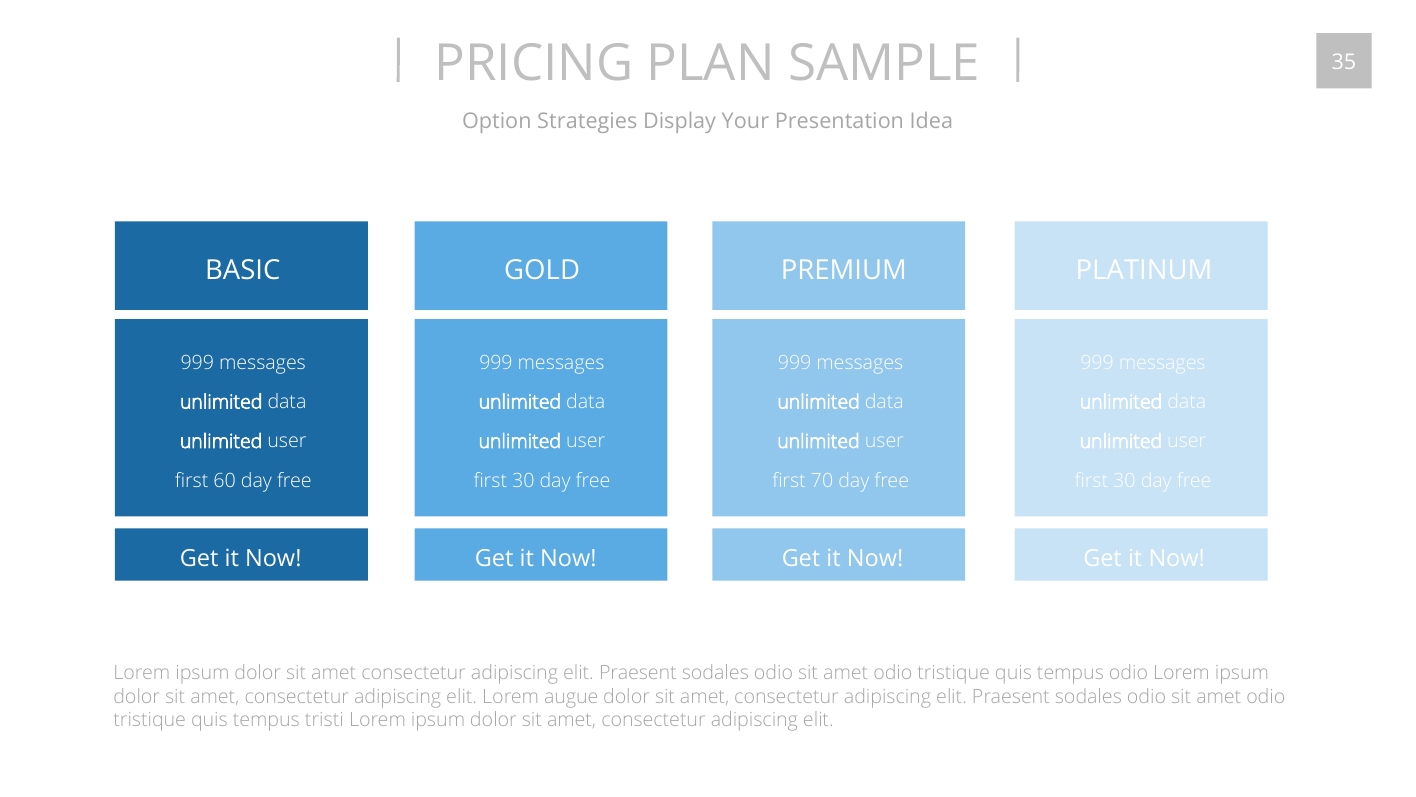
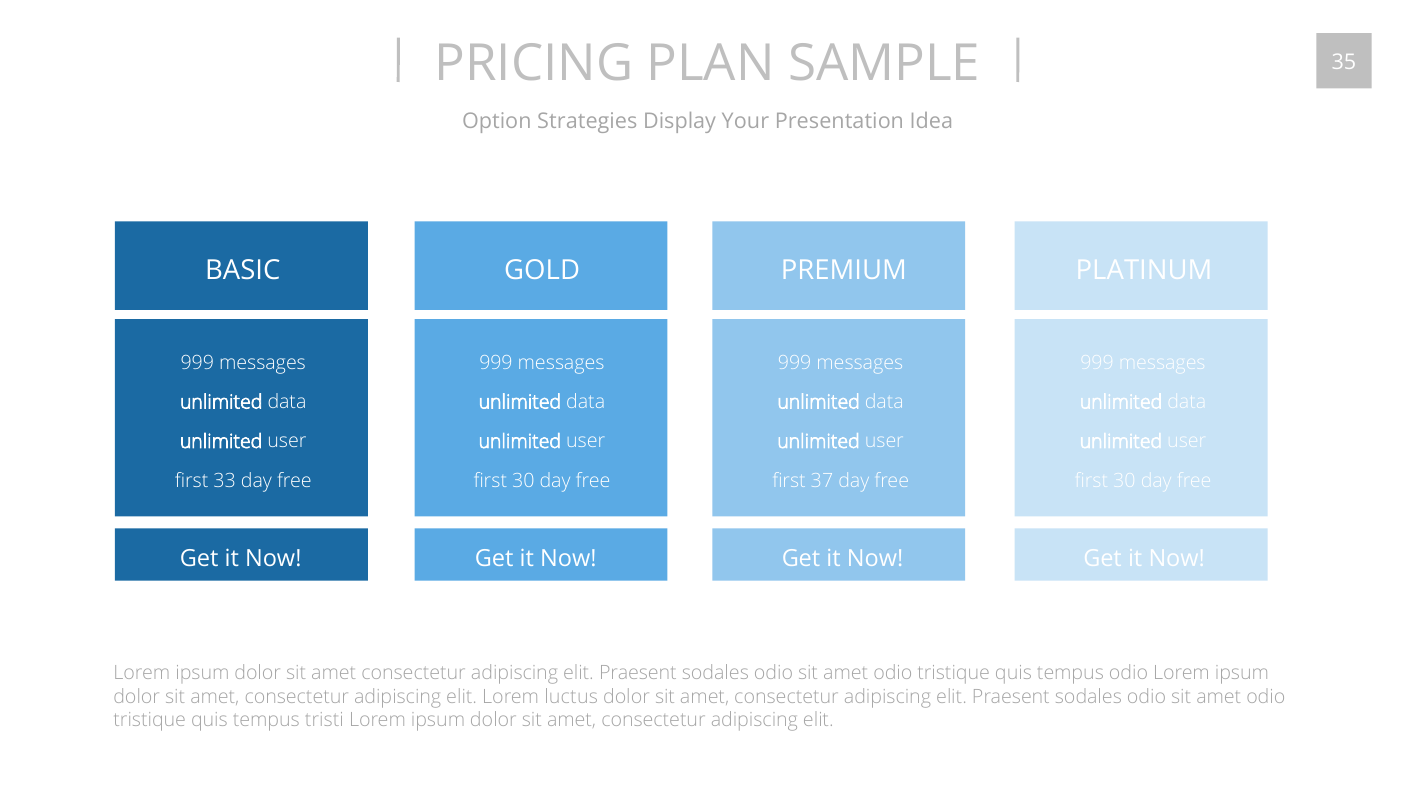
60: 60 -> 33 (225, 481)
70: 70 -> 37 (822, 481)
augue: augue -> luctus (571, 696)
